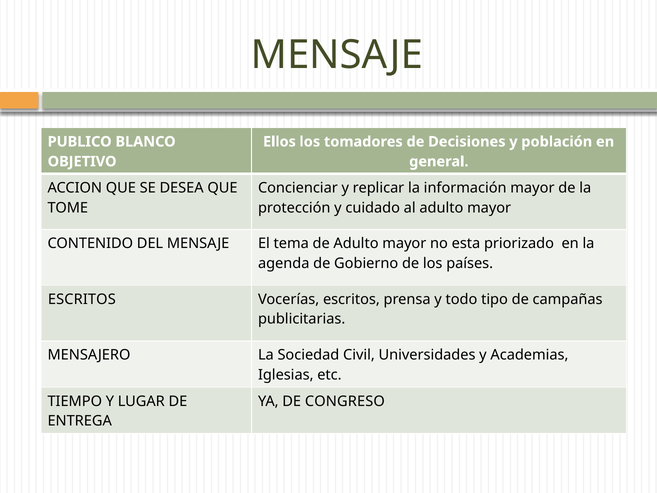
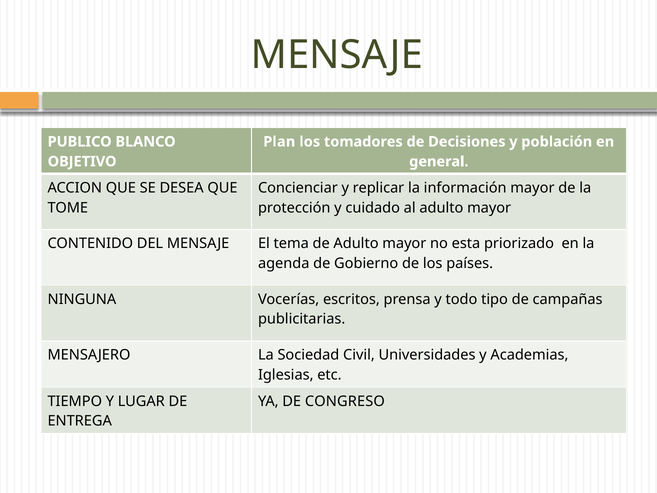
Ellos: Ellos -> Plan (279, 142)
ESCRITOS: ESCRITOS -> NINGUNA (82, 299)
